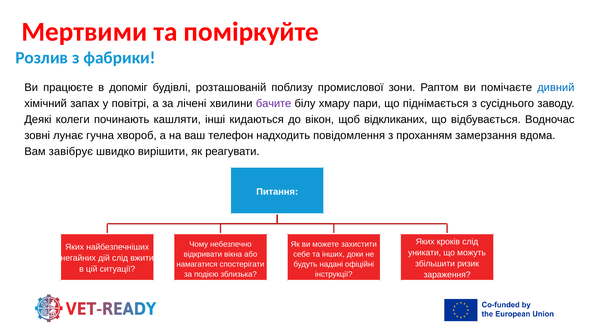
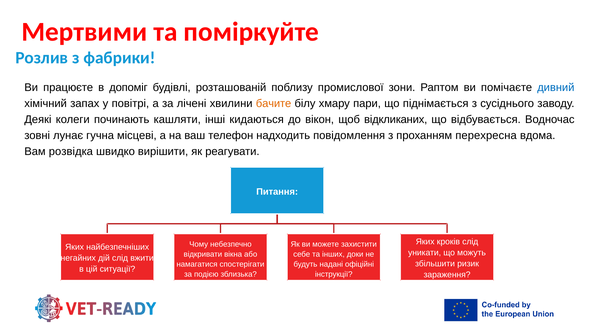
бачите colour: purple -> orange (274, 103)
хвороб: хвороб -> місцеві (137, 135)
замерзання: замерзання -> перехресна (486, 135)
завібрує: завібрує -> розвідка (71, 151)
